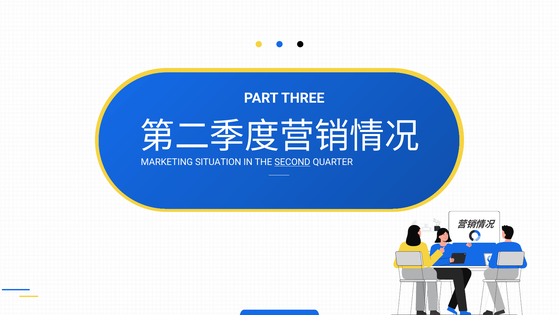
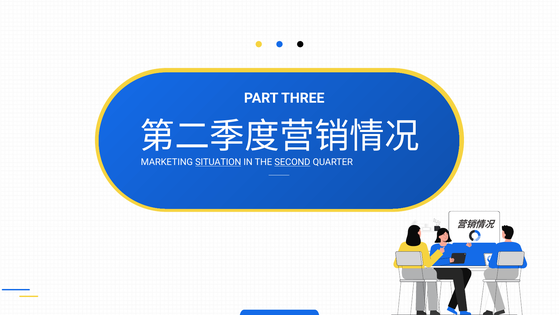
SITUATION underline: none -> present (218, 162)
